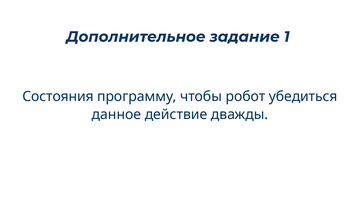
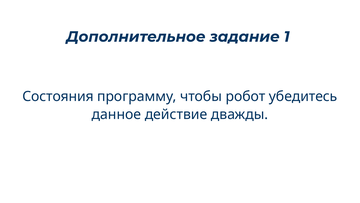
убедиться: убедиться -> убедитесь (303, 96)
